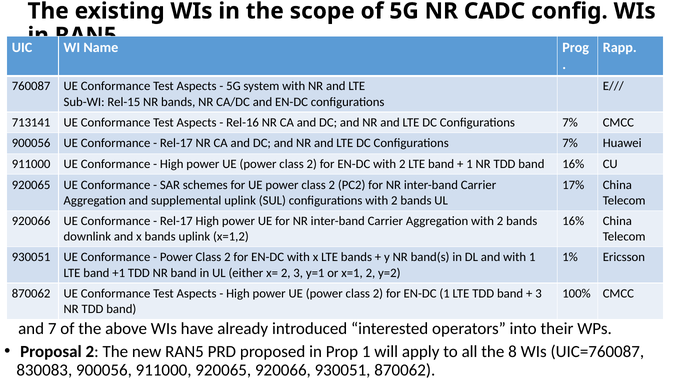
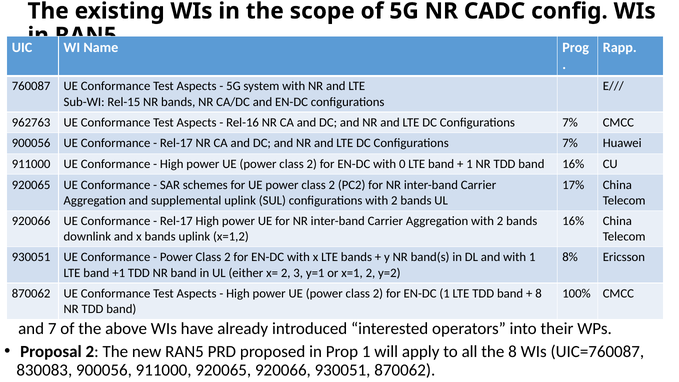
713141: 713141 -> 962763 (31, 123)
EN-DC with 2: 2 -> 0 (402, 164)
1%: 1% -> 8% (570, 257)
3: 3 -> 8 (538, 294)
